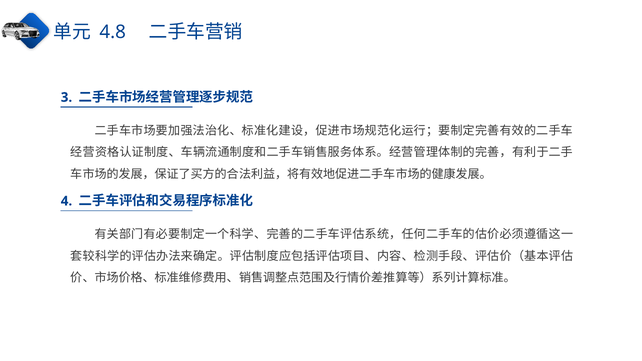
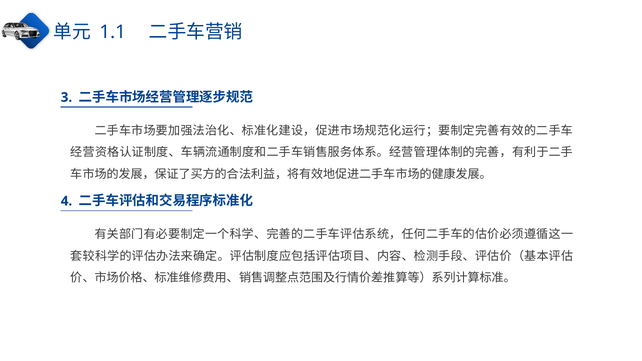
4.8: 4.8 -> 1.1 (113, 32)
